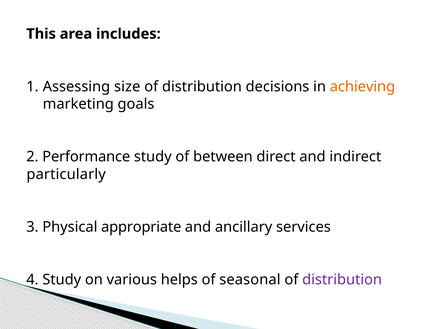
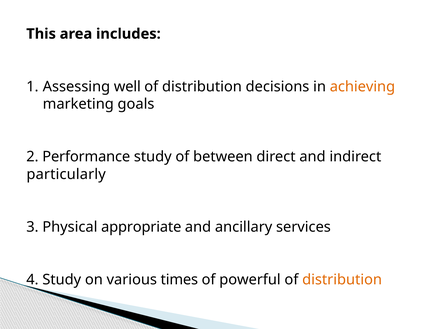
size: size -> well (127, 87)
helps: helps -> times (179, 280)
seasonal: seasonal -> powerful (250, 280)
distribution colour: purple -> orange (342, 280)
